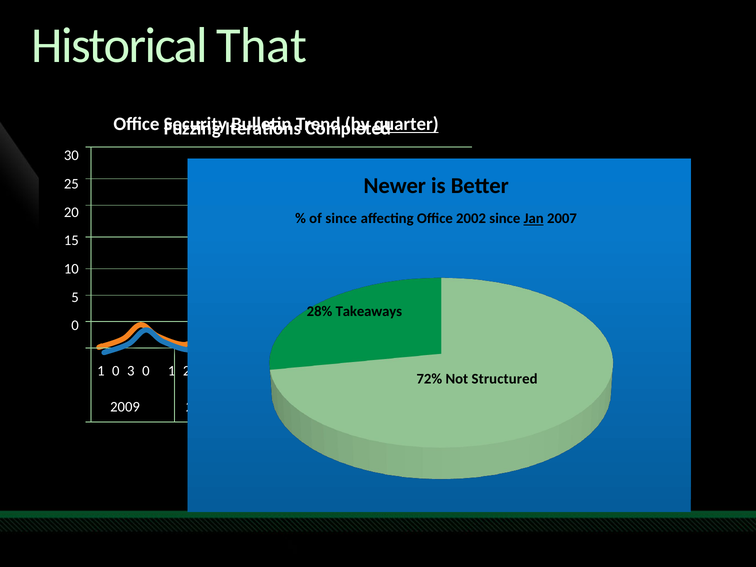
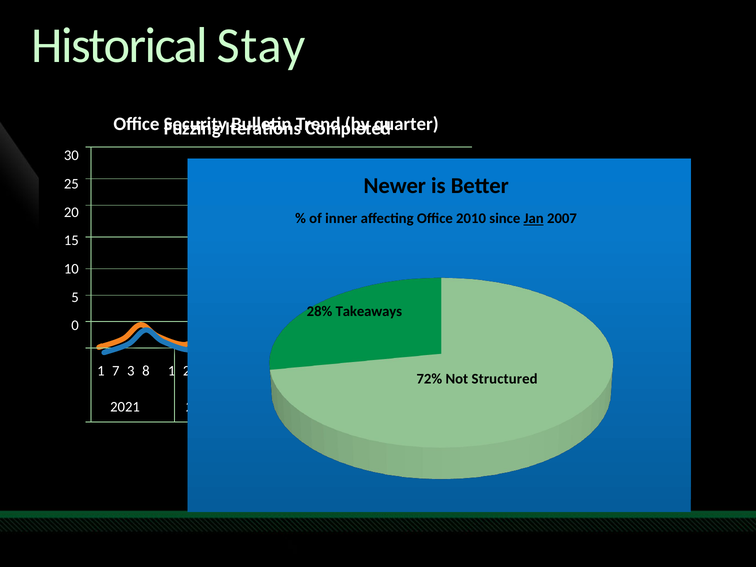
That: That -> Stay (261, 46)
quarter underline: present -> none (406, 124)
of since: since -> inner (341, 219)
2002: 2002 -> 2010 (471, 219)
1 0: 0 -> 7 (116, 371)
3 0: 0 -> 8 (146, 371)
2009: 2009 -> 2021 (125, 407)
